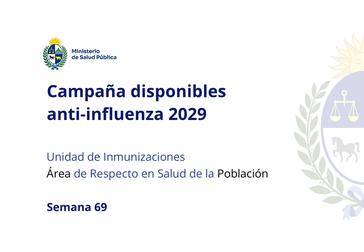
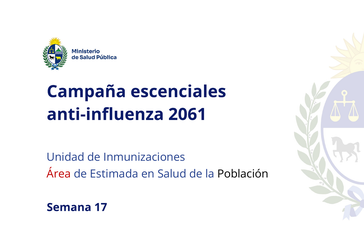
disponibles: disponibles -> escenciales (178, 92)
2029: 2029 -> 2061 (188, 114)
Área colour: black -> red (59, 174)
Respecto: Respecto -> Estimada (114, 174)
69: 69 -> 17 (101, 207)
